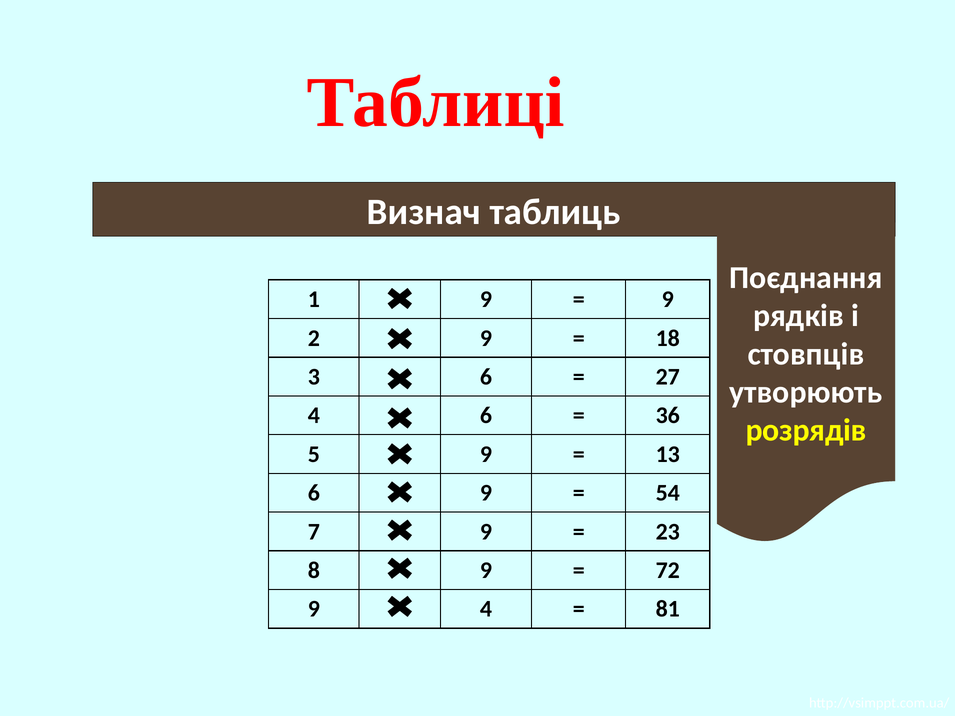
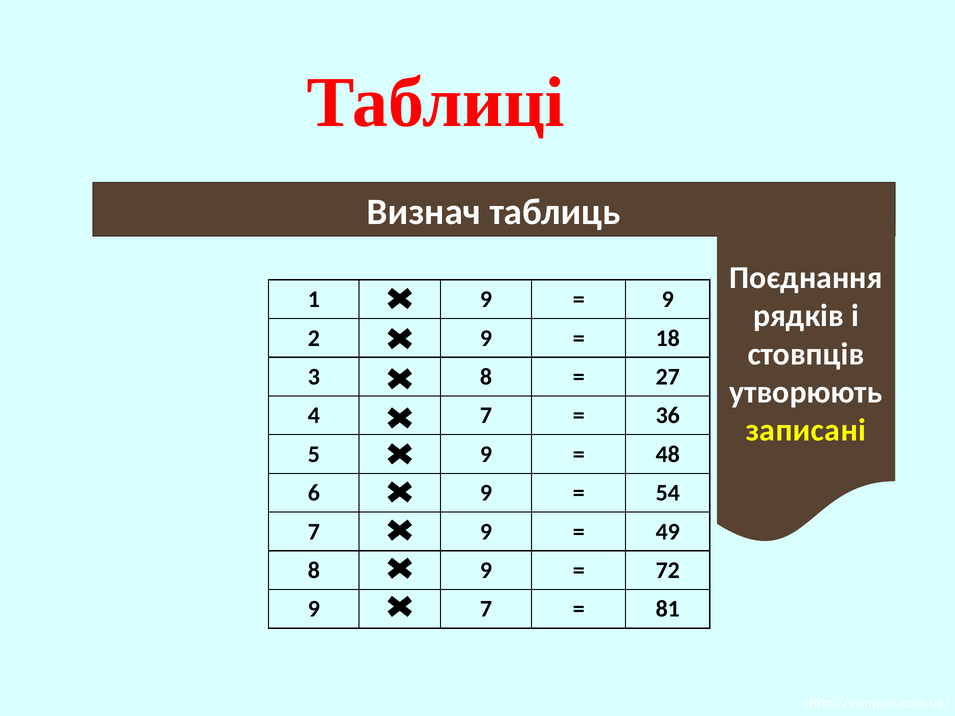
3 6: 6 -> 8 (486, 377)
4 6: 6 -> 7 (486, 416)
розрядів: розрядів -> записані (806, 431)
13: 13 -> 48 (668, 454)
23: 23 -> 49 (668, 532)
9 4: 4 -> 7 (486, 609)
